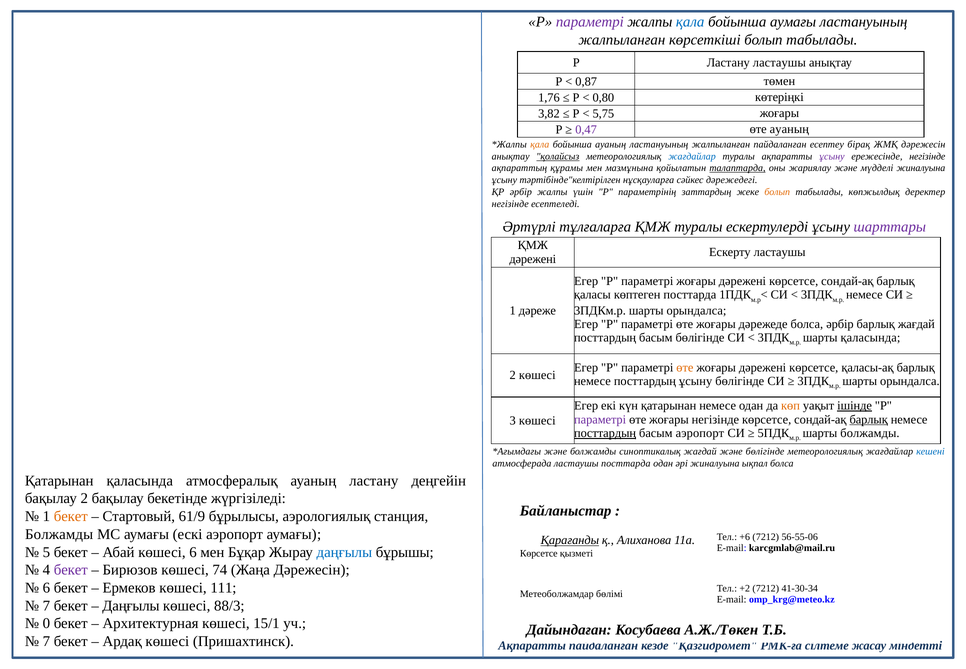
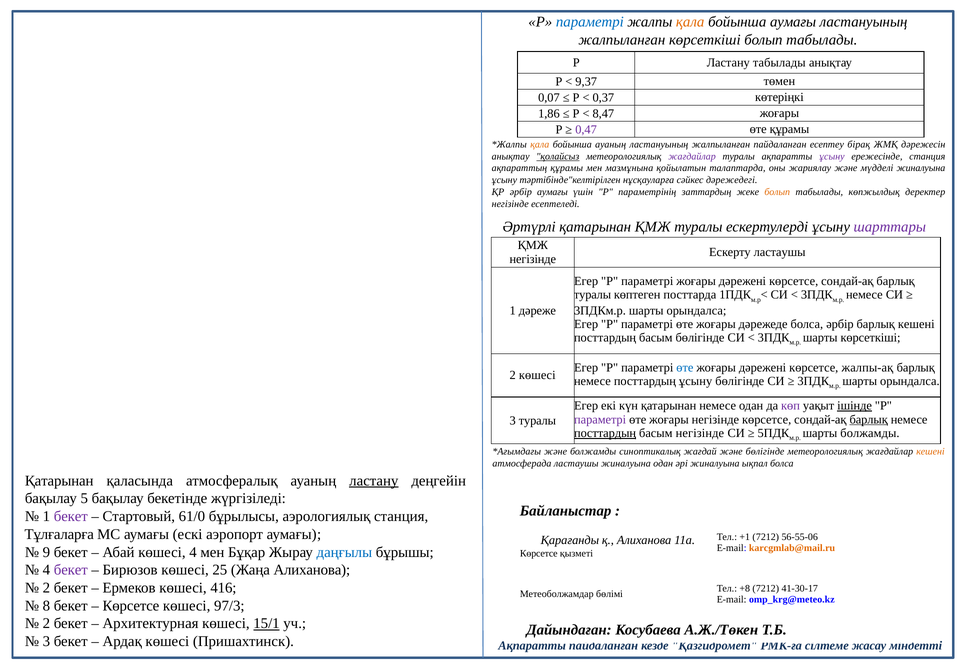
параметрі colour: purple -> blue (590, 22)
қала colour: blue -> orange (690, 22)
Ластану ластаушы: ластаушы -> табылады (779, 62)
0,87: 0,87 -> 9,37 (586, 82)
1,76: 1,76 -> 0,07 (549, 98)
0,80: 0,80 -> 0,37 (603, 98)
3,82: 3,82 -> 1,86 (549, 114)
5,75: 5,75 -> 8,47 (603, 114)
өте ауаның: ауаның -> құрамы (789, 129)
жағдайлар colour: blue -> purple (692, 156)
ережесінде негізінде: негізінде -> станция (927, 156)
талаптарда underline: present -> none (737, 168)
әрбір жалпы: жалпы -> аумағы (552, 192)
Әртүрлі тұлғаларға: тұлғаларға -> қатарынан (595, 227)
дәрежені: дәрежені -> негізінде (533, 259)
қаласы: қаласы -> туралы (592, 295)
барлық жағдай: жағдай -> кешені (916, 324)
шарты қаласында: қаласында -> көрсеткіші (871, 338)
өте colour: orange -> blue (685, 367)
қаласы-ақ: қаласы-ақ -> жалпы-ақ (867, 367)
көп colour: orange -> purple (790, 406)
3 көшесі: көшесі -> туралы (537, 420)
басым аэропорт: аэропорт -> негізінде (700, 433)
кешені colour: blue -> orange (930, 451)
ластаушы посттарда: посттарда -> жиналуына (626, 463)
ластану underline: none -> present (374, 481)
бақылау 2: 2 -> 5 (84, 498)
бекет colour: orange -> purple (71, 516)
61/9: 61/9 -> 61/0 (192, 516)
Болжамды: Болжамды -> Тұлғаларға (59, 534)
+6: +6 -> +1 (745, 537)
Қарағанды underline: present -> none (570, 540)
karcgmlab@mail.ru colour: black -> orange (792, 548)
5: 5 -> 9 (46, 552)
көшесі 6: 6 -> 4 (193, 552)
74: 74 -> 25 (220, 570)
Жаңа Дәрежесін: Дәрежесін -> Алиханова (312, 570)
6: 6 -> 2 (46, 588)
111: 111 -> 416 (223, 588)
+2: +2 -> +8 (745, 588)
41-30-34: 41-30-34 -> 41-30-17 (800, 588)
7: 7 -> 8 (46, 605)
Даңғылы: Даңғылы -> Көрсетсе (131, 605)
88/3: 88/3 -> 97/3 (229, 605)
0: 0 -> 2 (46, 623)
15/1 underline: none -> present (266, 623)
7: 7 -> 3 (46, 641)
